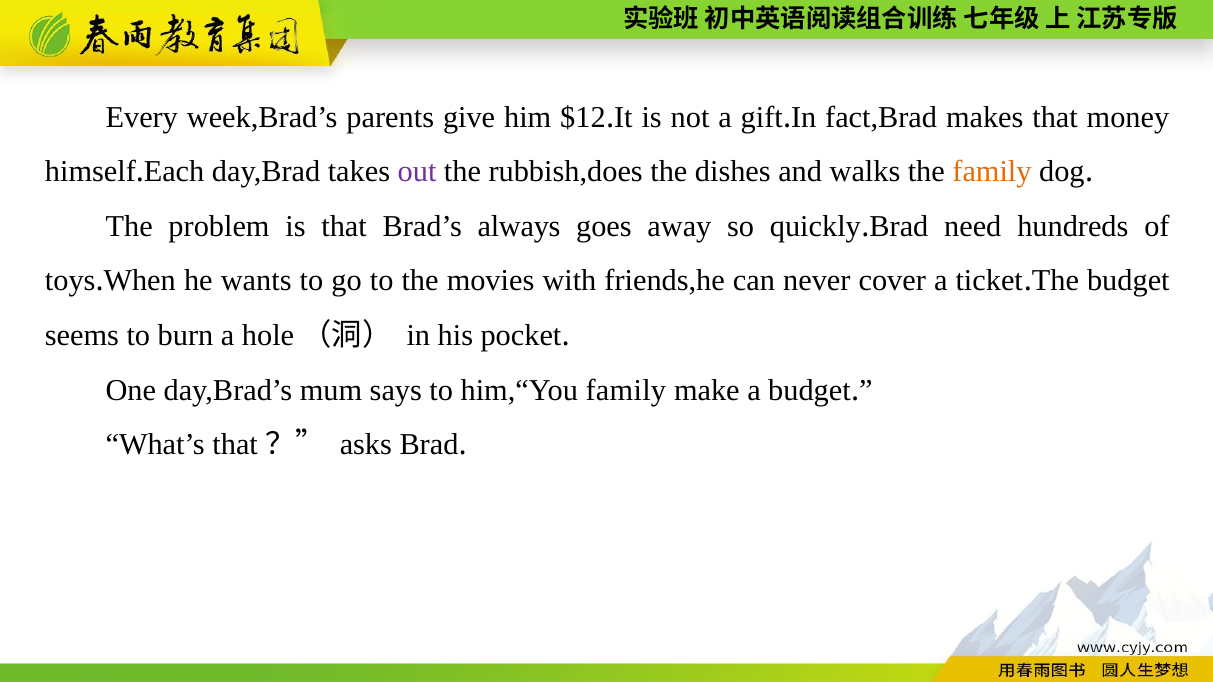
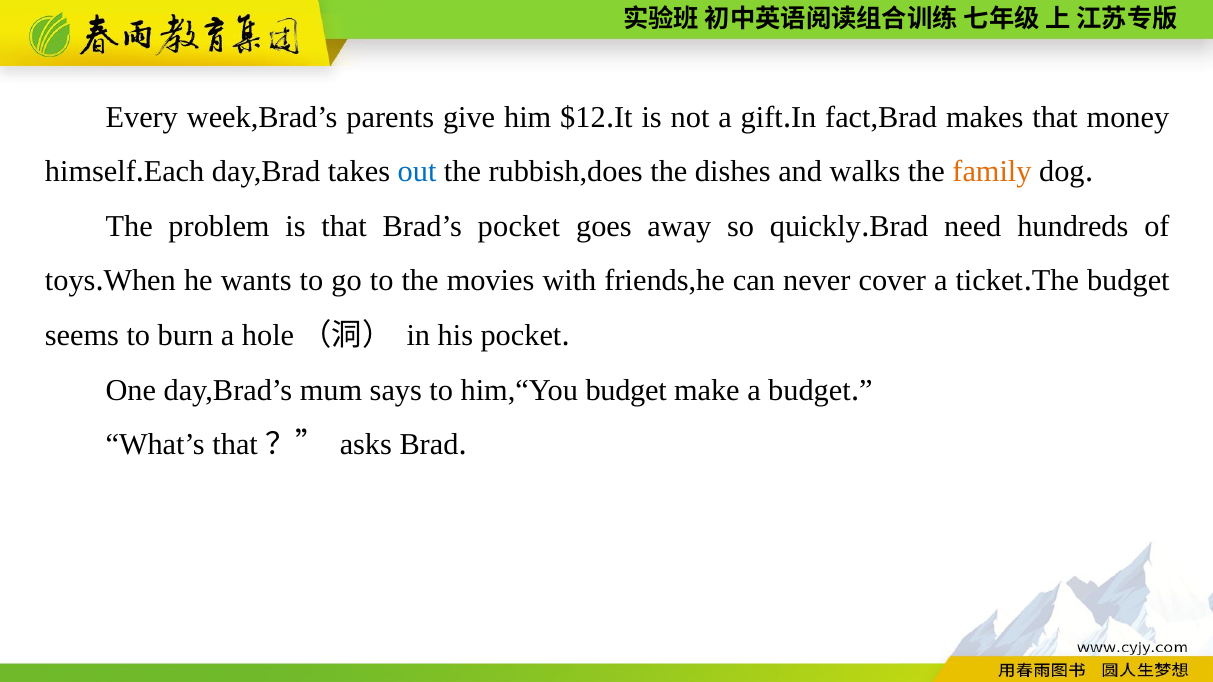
out colour: purple -> blue (417, 172)
Brad’s always: always -> pocket (519, 227)
him,“You family: family -> budget (626, 390)
